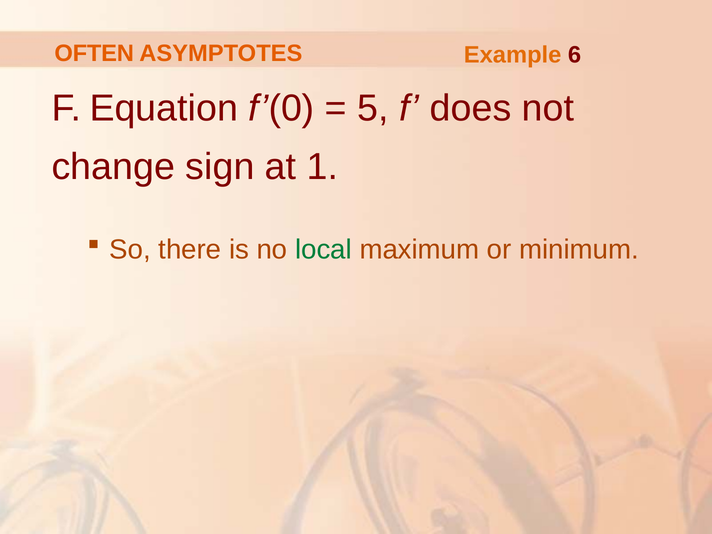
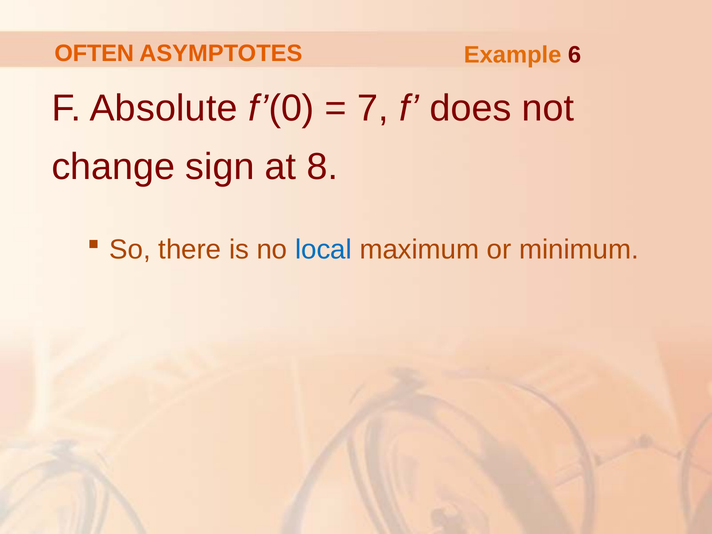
Equation: Equation -> Absolute (164, 108)
5: 5 -> 7 (373, 108)
1: 1 -> 8 (322, 167)
local colour: green -> blue (323, 250)
